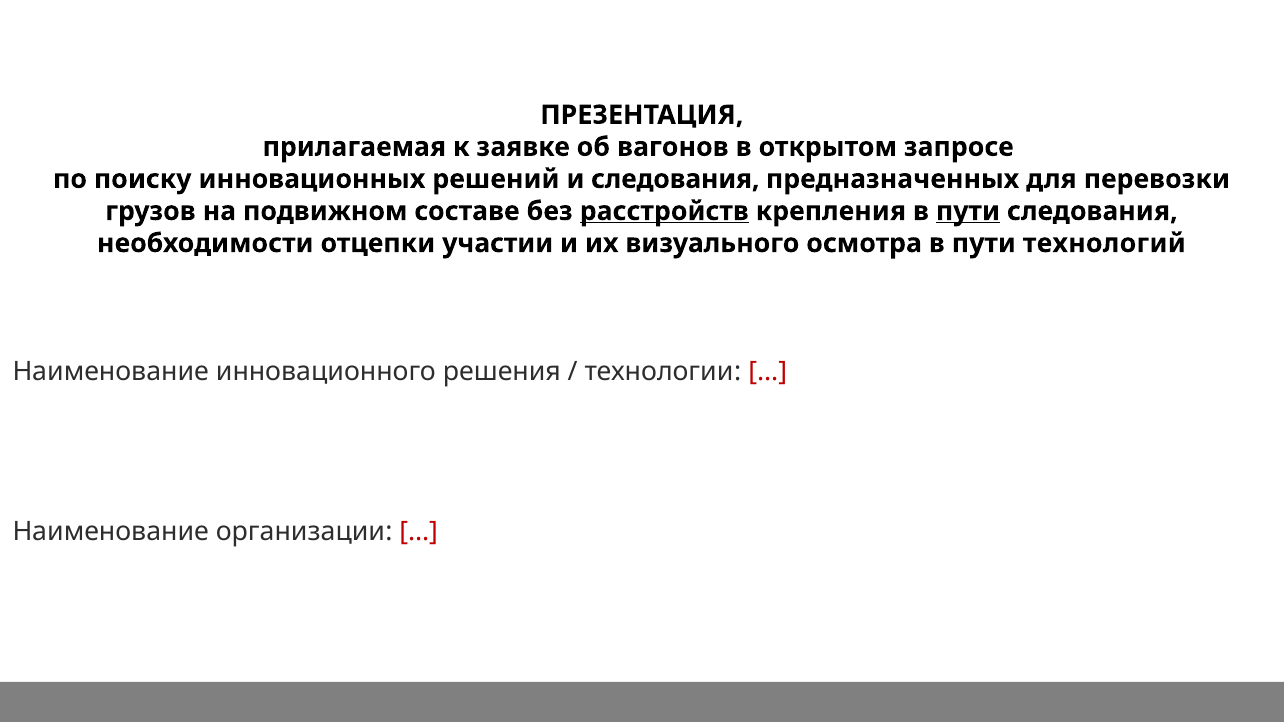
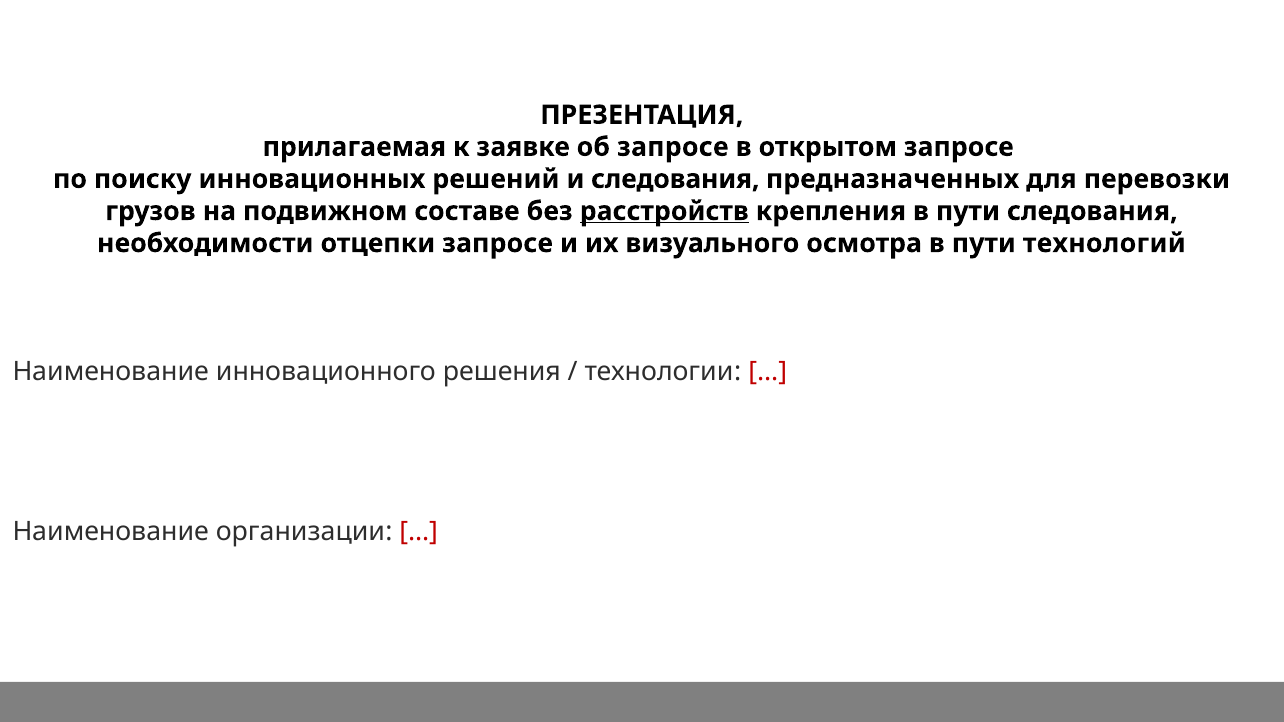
об вагонов: вагонов -> запросе (673, 147)
пути underline: present -> none (968, 211)
отцепки участии: участии -> запросе (498, 243)
